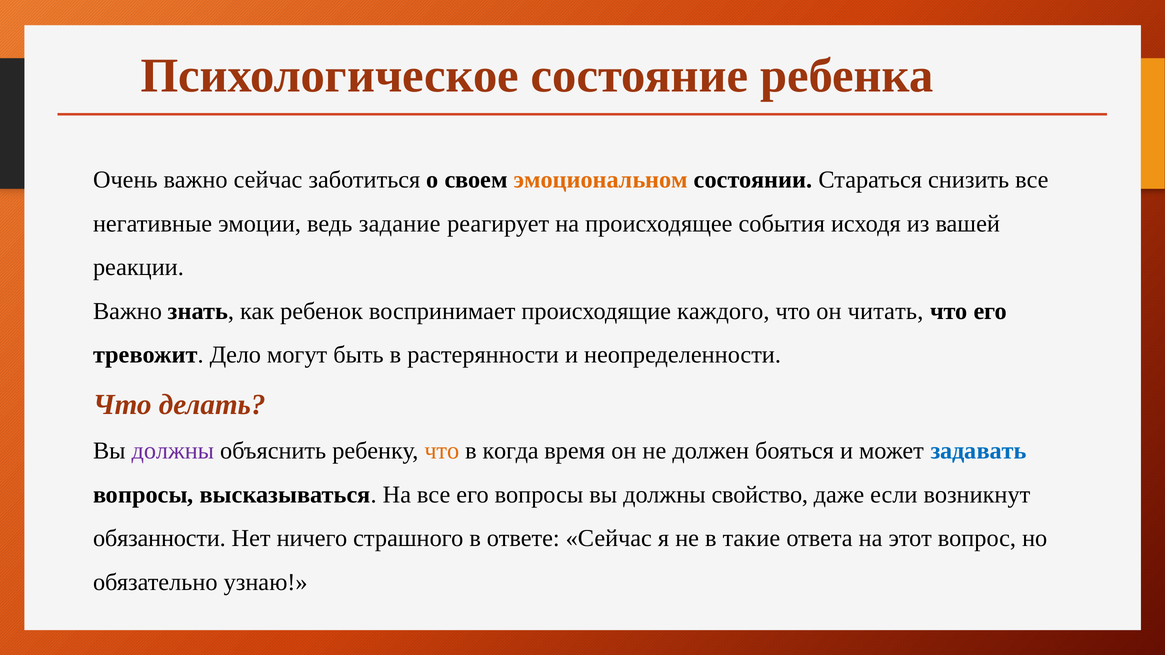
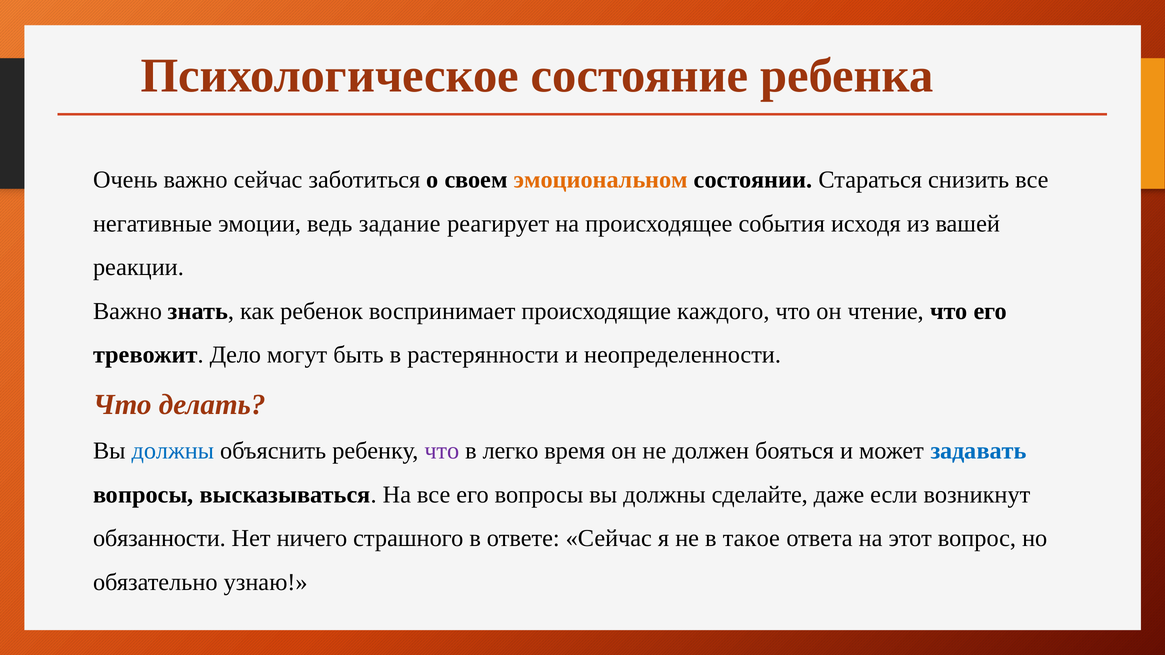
читать: читать -> чтение (886, 311)
должны colour: purple -> blue (173, 451)
что colour: orange -> purple (442, 451)
когда: когда -> легко (511, 451)
свойство: свойство -> сделайте (760, 495)
такие: такие -> такое (751, 539)
